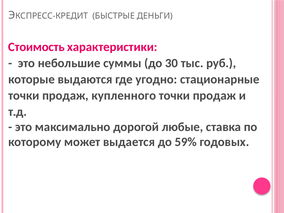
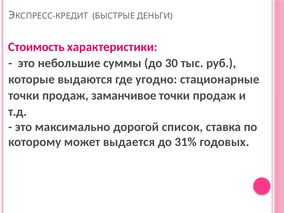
купленного: купленного -> заманчивое (124, 96)
любые: любые -> список (182, 127)
59%: 59% -> 31% (186, 142)
